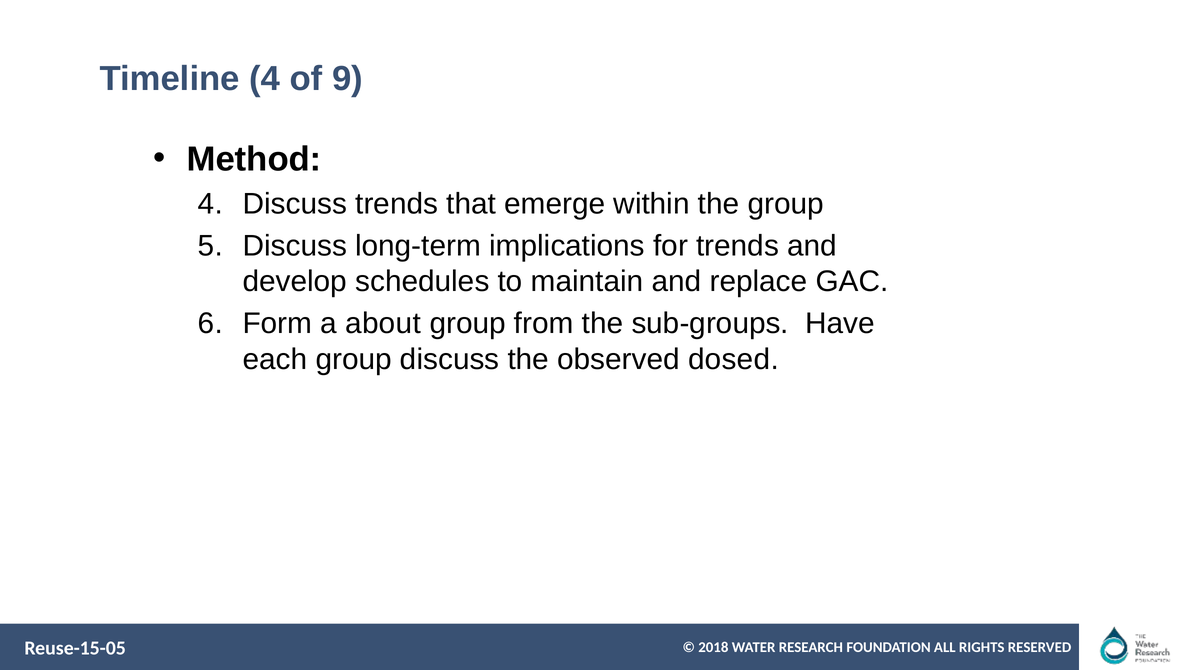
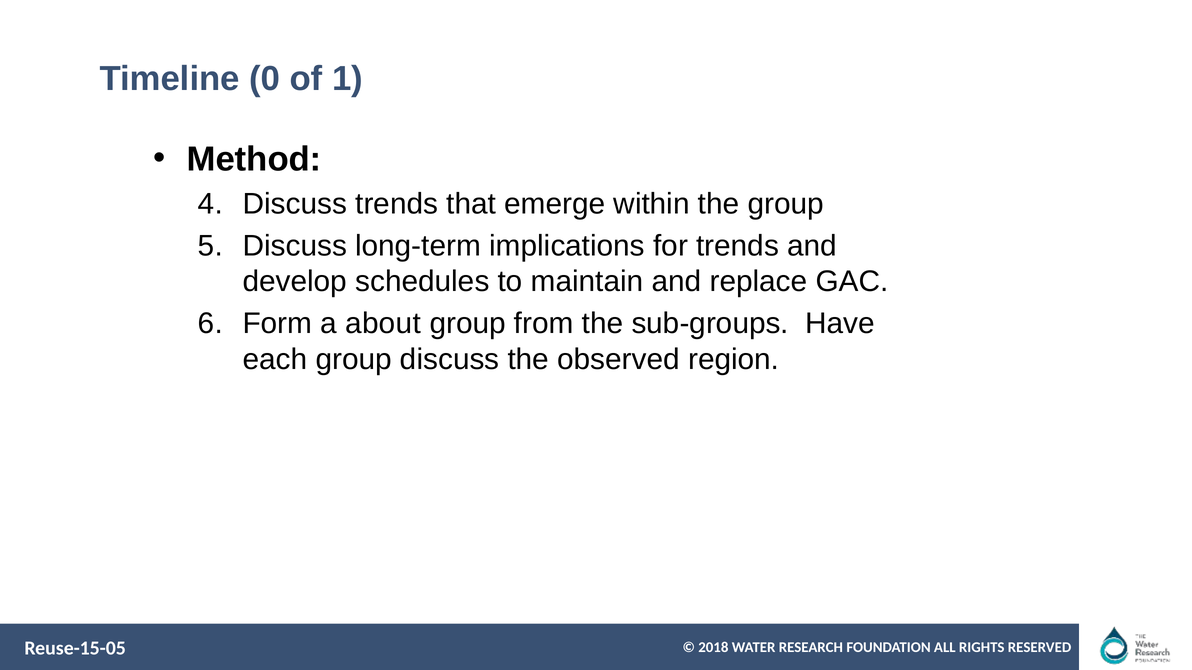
Timeline 4: 4 -> 0 (265, 79)
9: 9 -> 1 (348, 79)
dosed: dosed -> region (734, 360)
